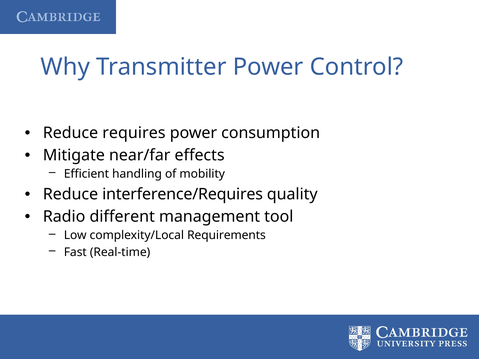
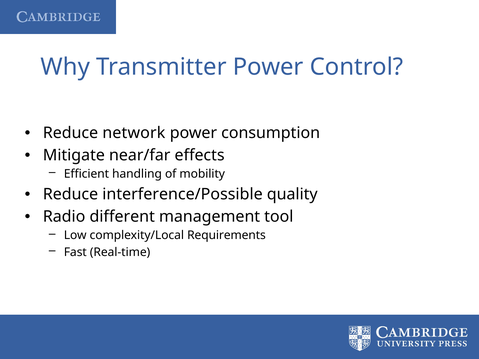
requires: requires -> network (134, 133)
interference/Requires: interference/Requires -> interference/Possible (182, 194)
